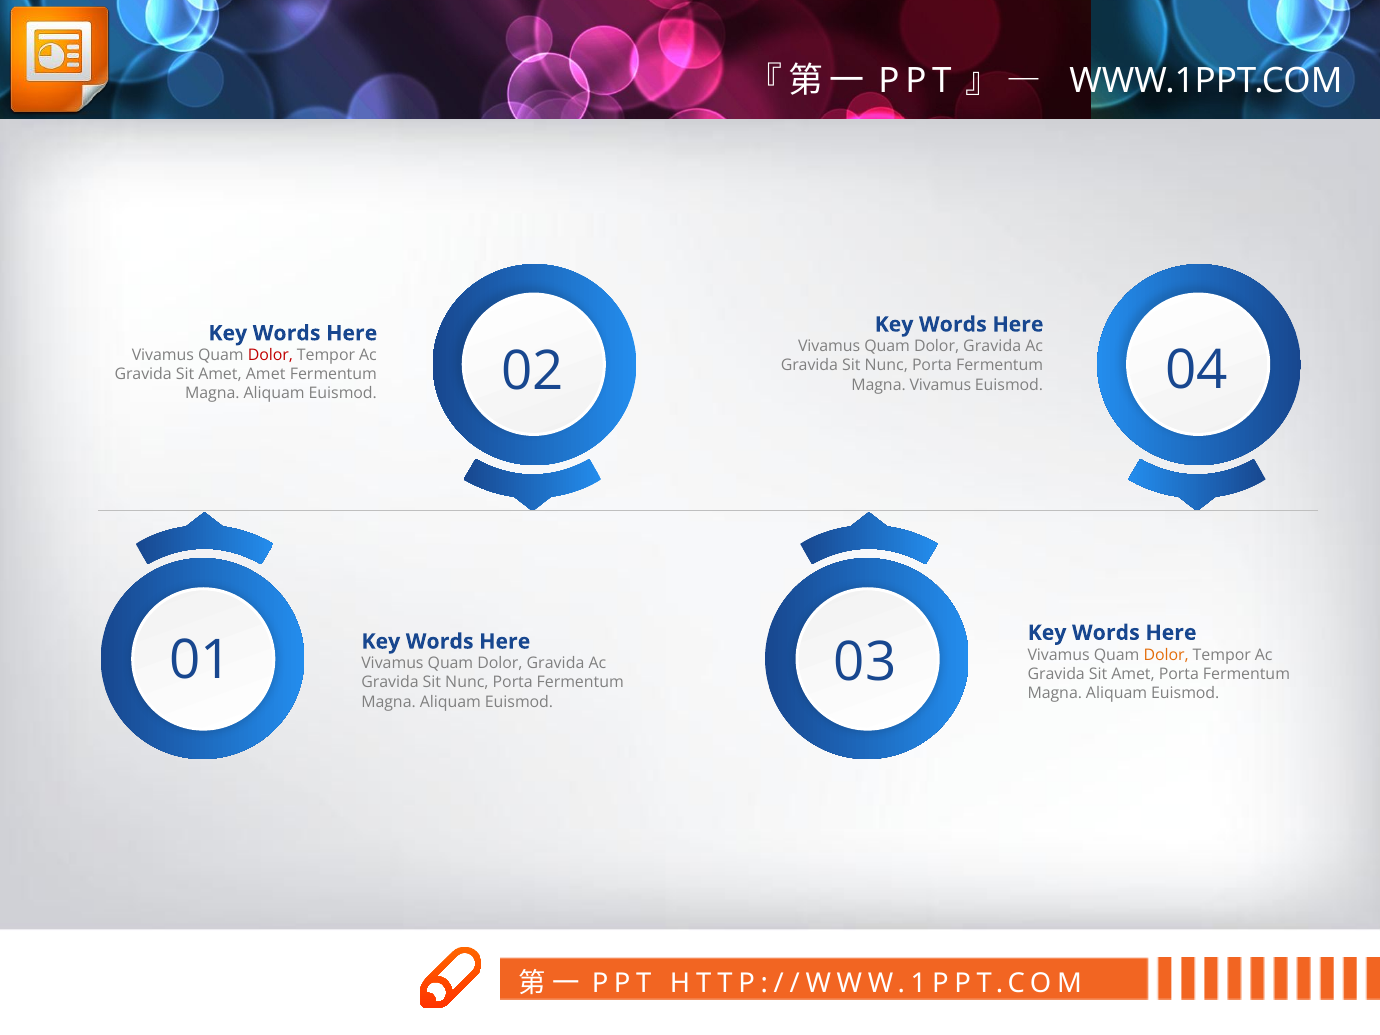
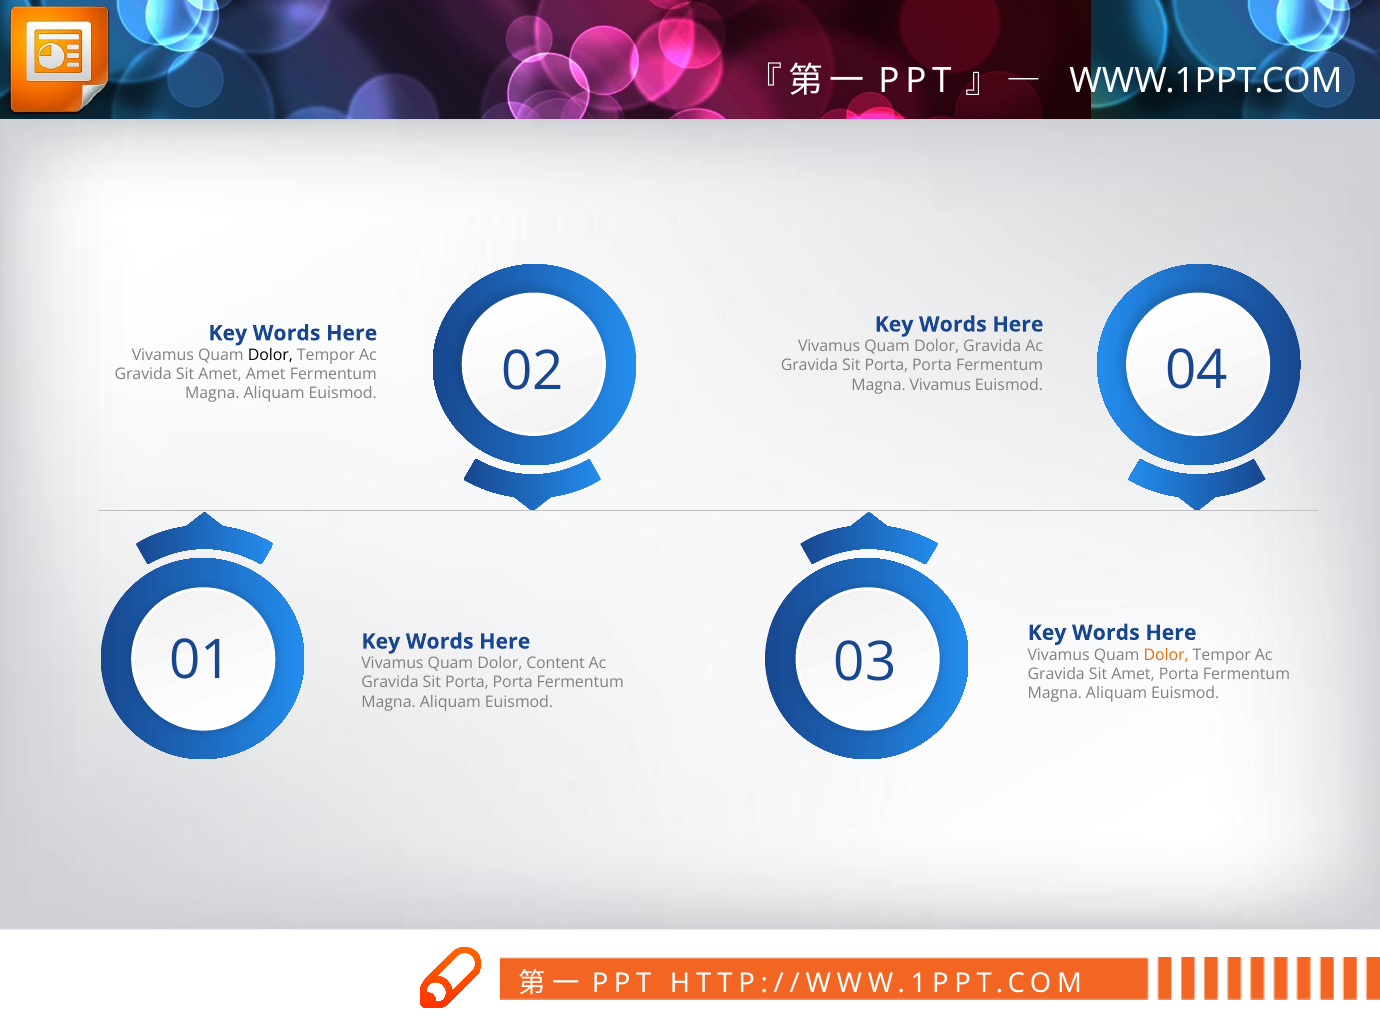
Dolor colour: red -> black (270, 355)
Nunc: Nunc -> Porta (886, 366)
Gravida: Gravida -> Content (556, 663)
Nunc: Nunc -> Porta (467, 683)
